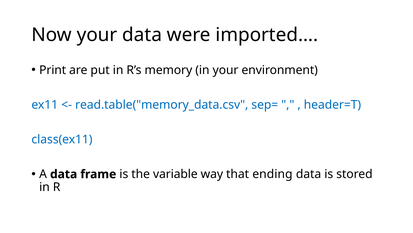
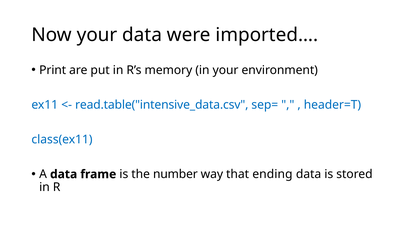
read.table("memory_data.csv: read.table("memory_data.csv -> read.table("intensive_data.csv (162, 104)
variable: variable -> number (175, 174)
